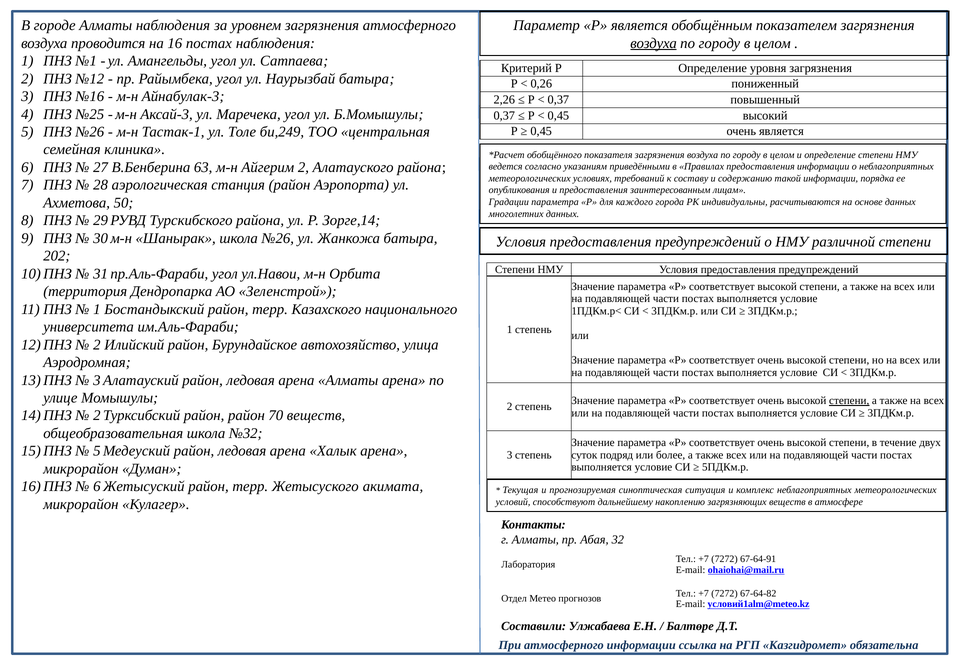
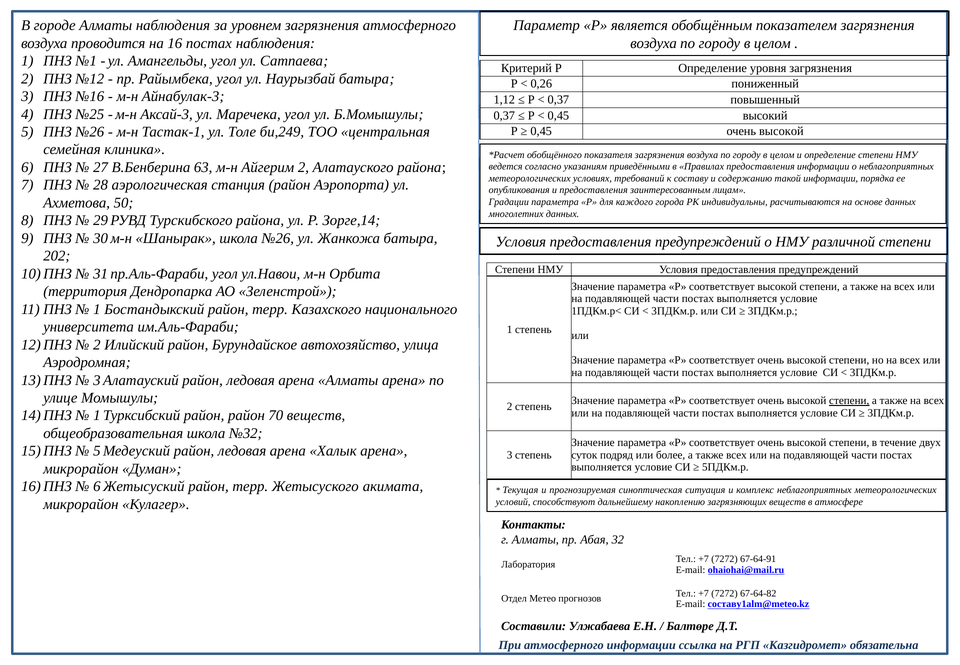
воздуха underline: present -> none (654, 43)
2,26: 2,26 -> 1,12 (504, 100)
0,45 очень является: является -> высокой (781, 131)
2: 2 -> 1 (97, 415)
условий1alm@meteo.kz: условий1alm@meteo.kz -> составу1alm@meteo.kz (758, 604)
